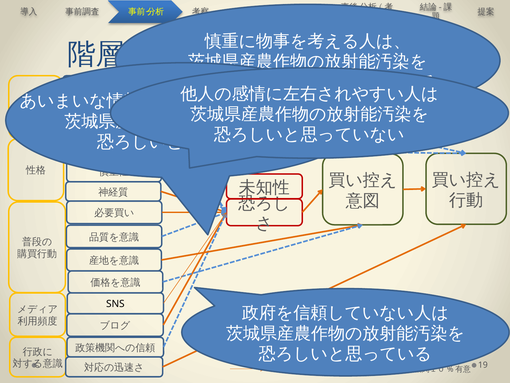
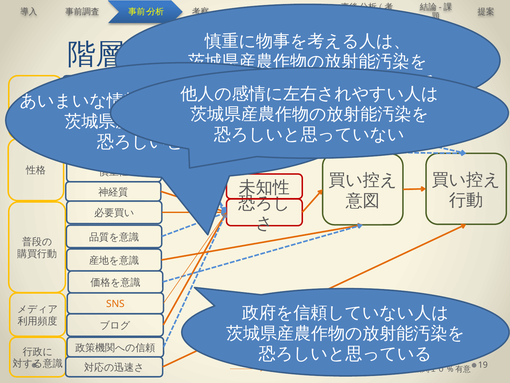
SNS colour: black -> orange (115, 304)
